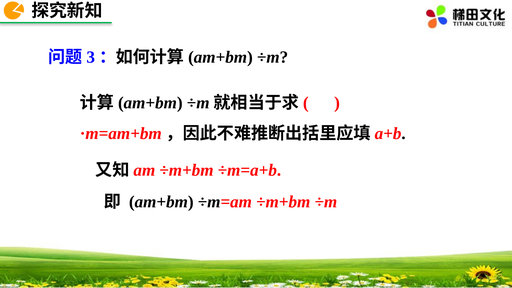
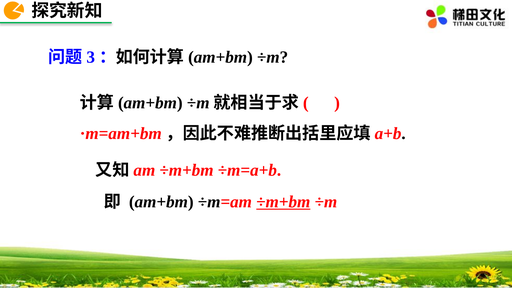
÷m+bm underline: none -> present (283, 202)
